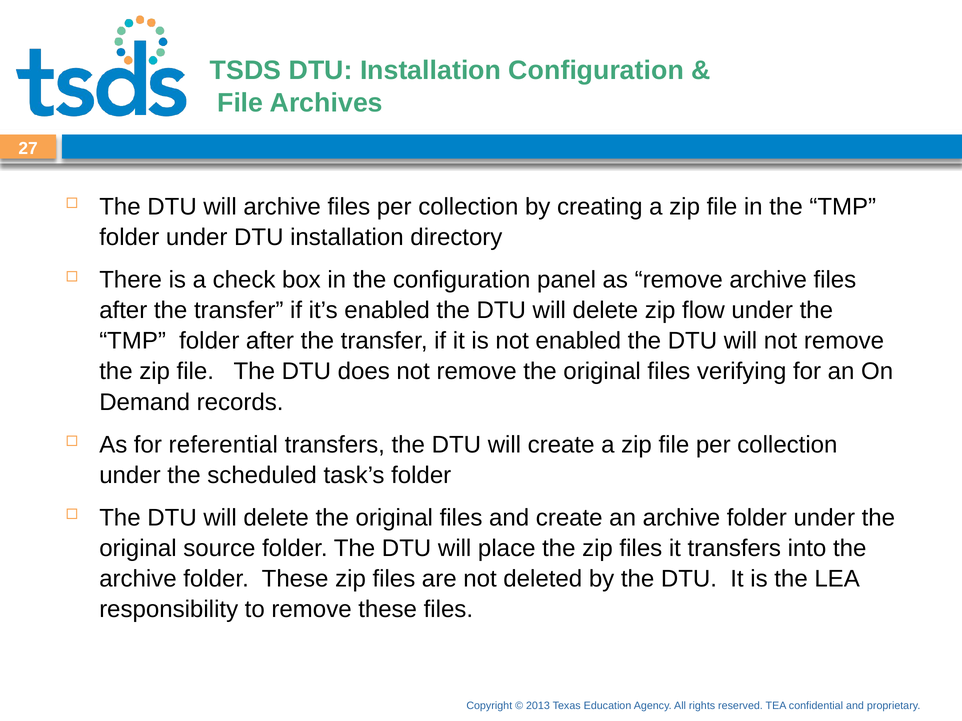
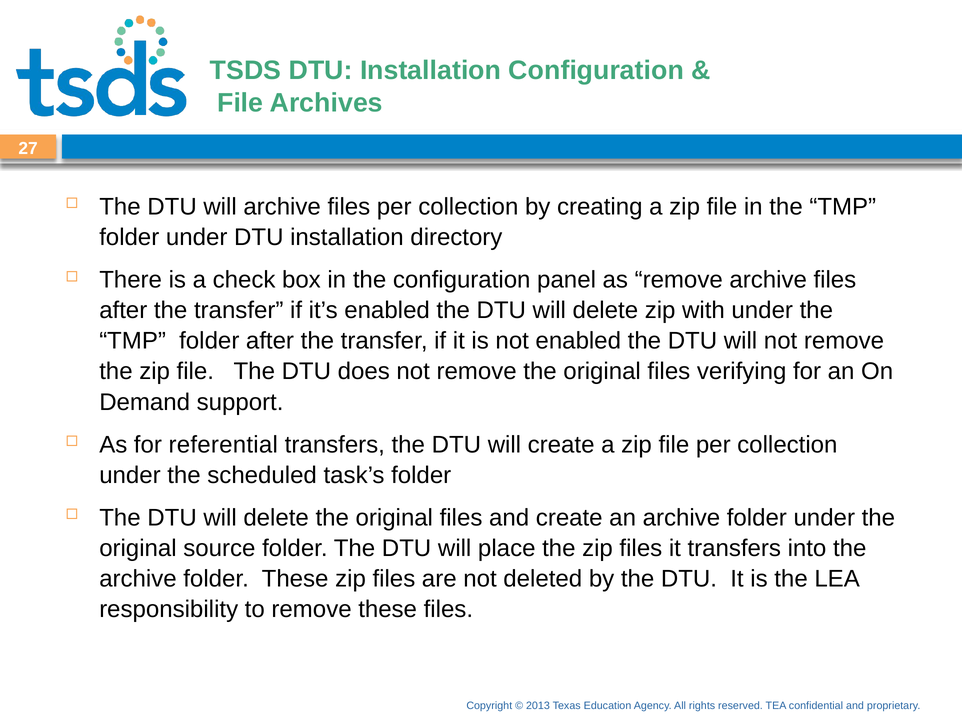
flow: flow -> with (703, 311)
records: records -> support (240, 402)
